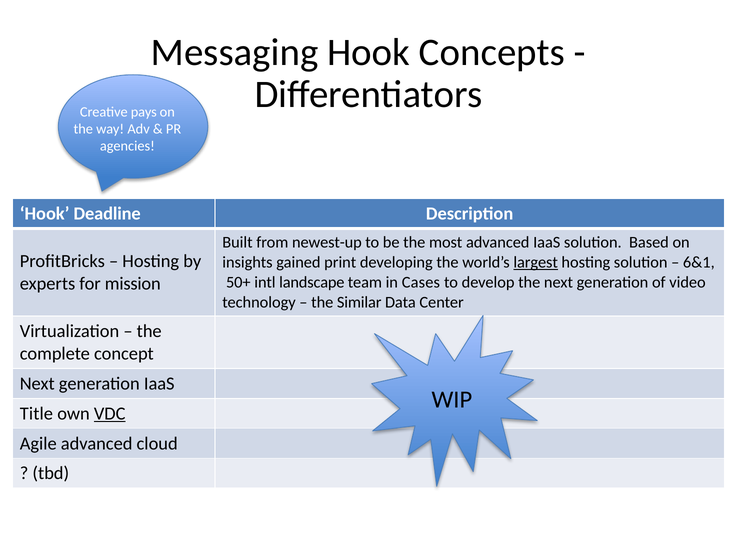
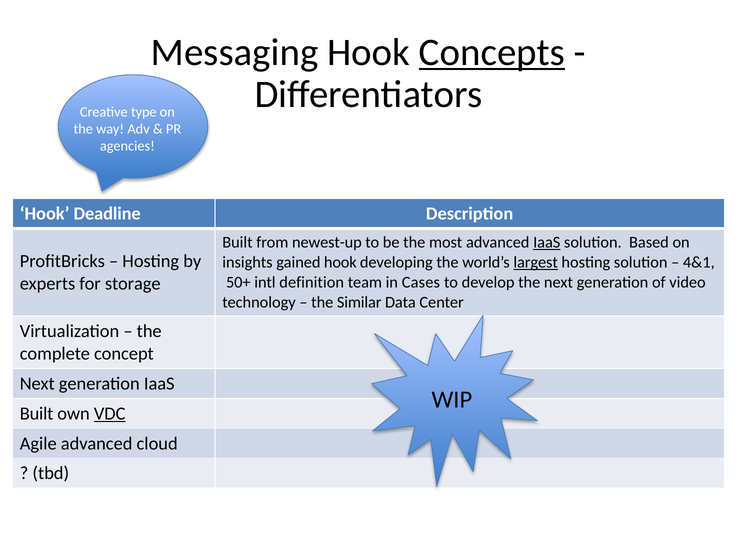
Concepts underline: none -> present (492, 52)
pays: pays -> type (144, 112)
IaaS underline: none -> present (547, 242)
gained print: print -> hook (340, 262)
6&1: 6&1 -> 4&1 (699, 262)
landscape: landscape -> definition (312, 282)
mission: mission -> storage (133, 284)
Title: Title -> Built (37, 413)
